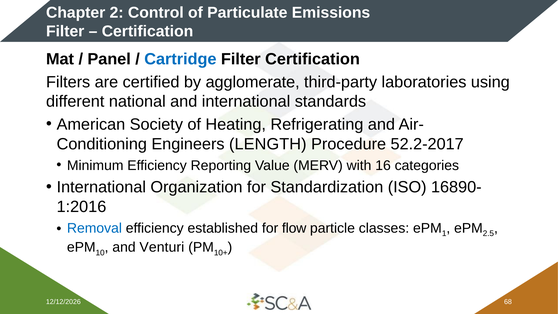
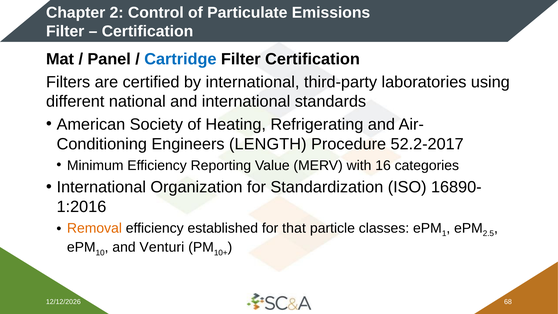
by agglomerate: agglomerate -> international (253, 82)
Removal colour: blue -> orange (94, 228)
flow: flow -> that (294, 228)
